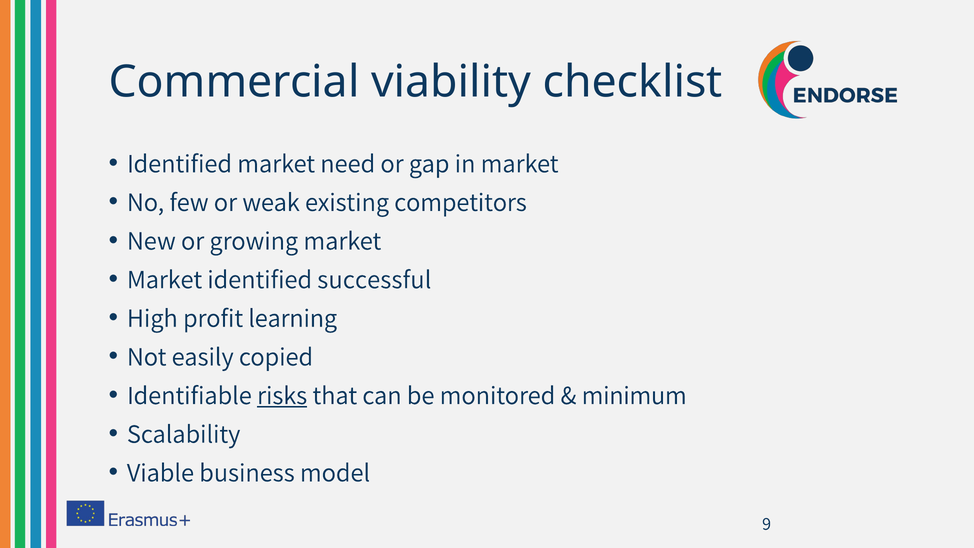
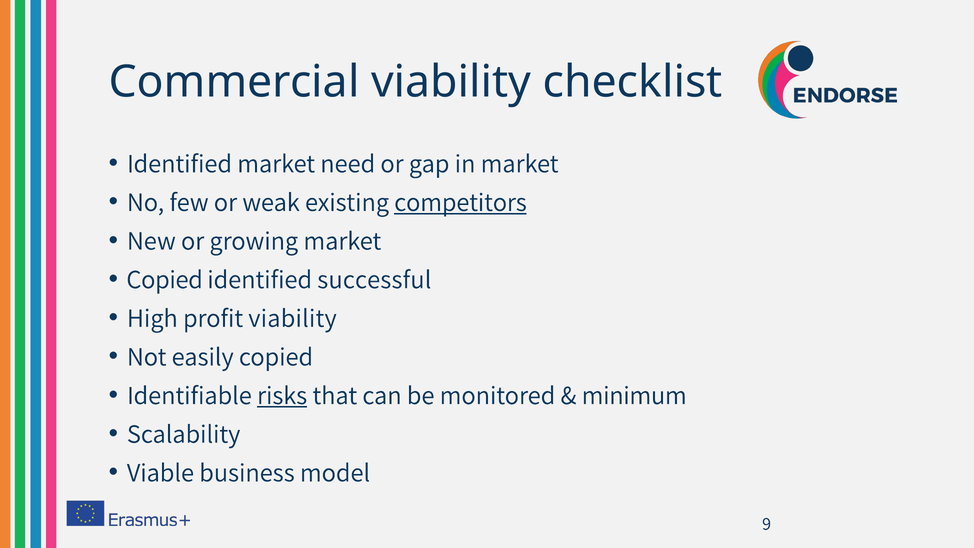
competitors underline: none -> present (461, 202)
Market: Market -> Copied (165, 279)
profit learning: learning -> viability (292, 318)
